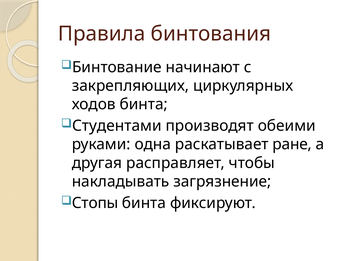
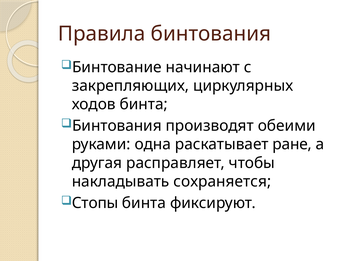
Студентами: Студентами -> Бинтования (117, 125)
загрязнение: загрязнение -> сохраняется (222, 181)
